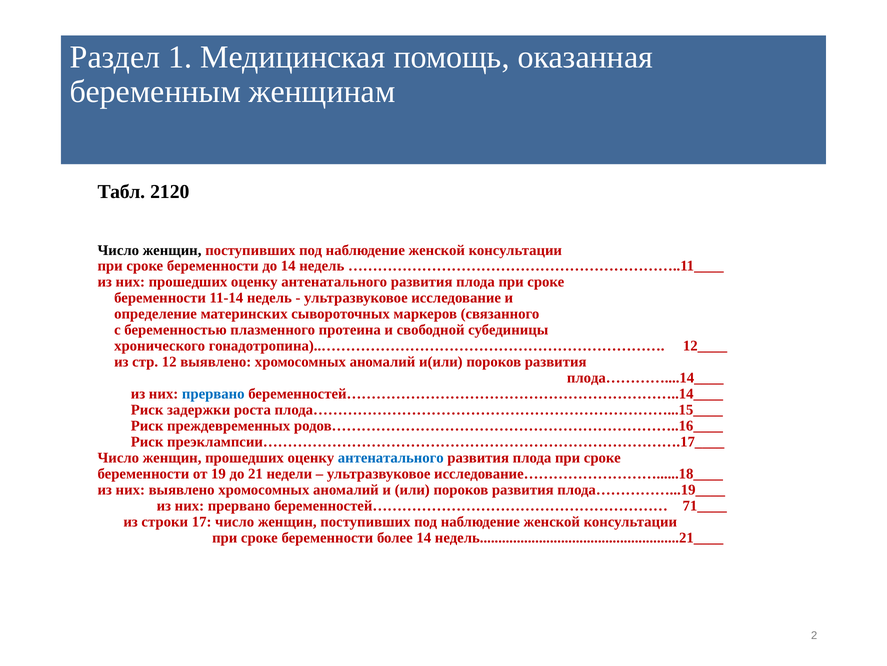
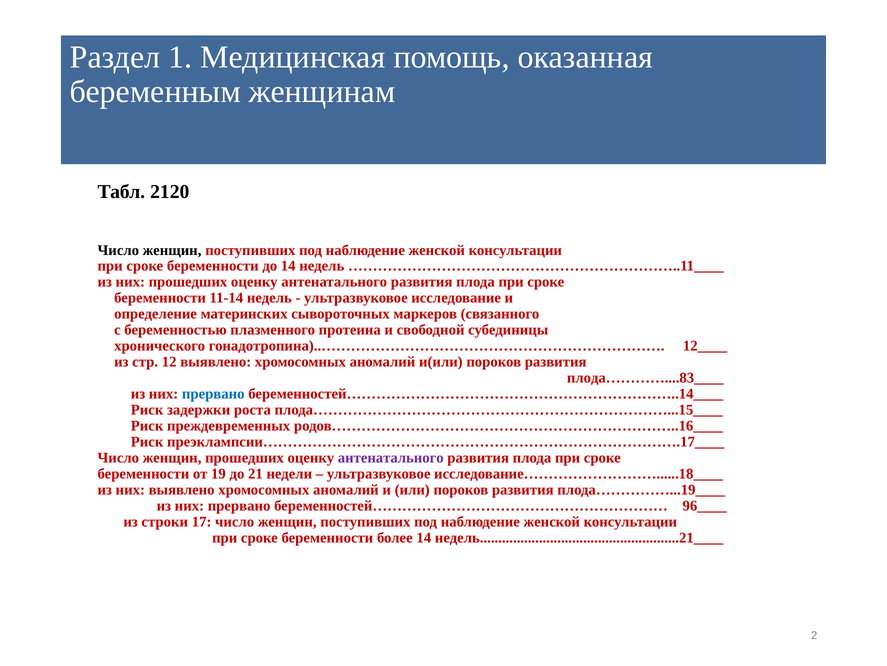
плода…………....14____: плода…………....14____ -> плода…………....83____ (645, 378)
антенатального colour: blue -> purple (391, 457)
71____: 71____ -> 96____ (705, 505)
